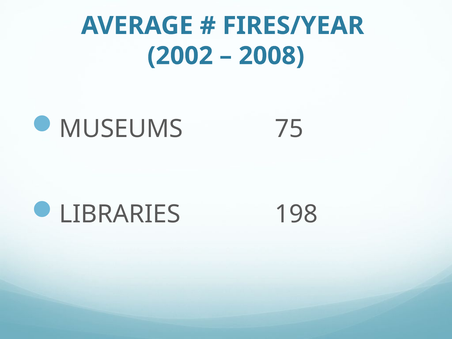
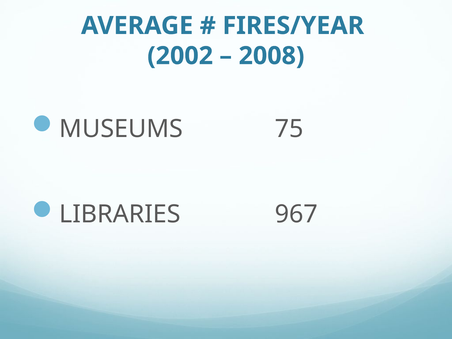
198: 198 -> 967 (296, 214)
